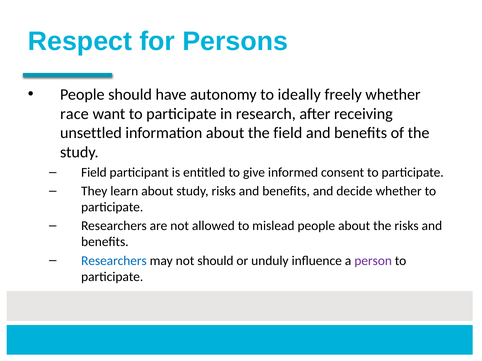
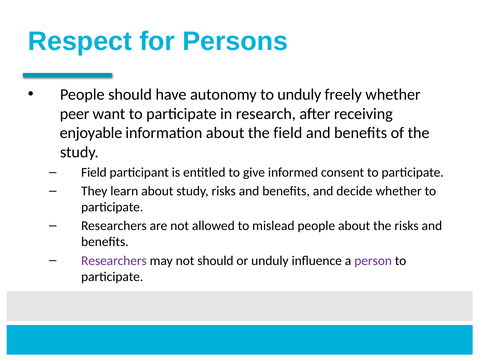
to ideally: ideally -> unduly (299, 95)
race: race -> peer (75, 114)
unsettled: unsettled -> enjoyable (91, 133)
Researchers colour: blue -> purple (114, 261)
